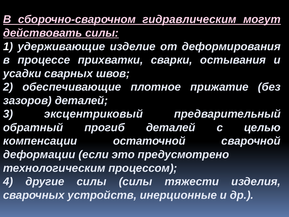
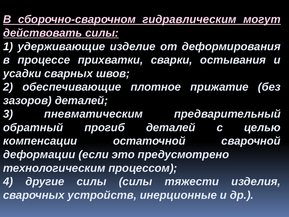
эксцентриковый: эксцентриковый -> пневматическим (94, 114)
